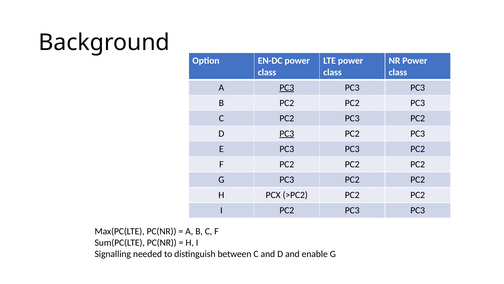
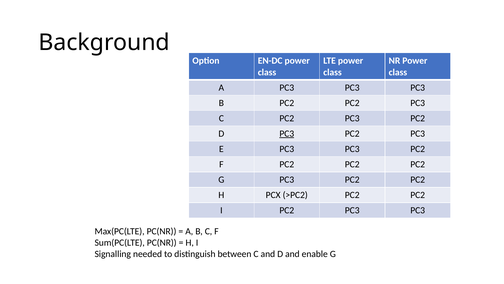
PC3 underline: present -> none (287, 87)
